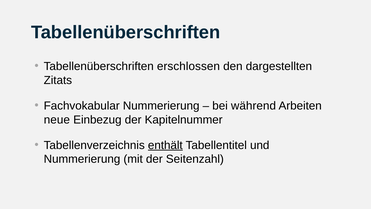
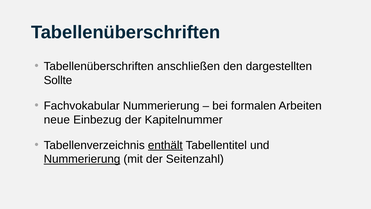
erschlossen: erschlossen -> anschließen (188, 66)
Zitats: Zitats -> Sollte (58, 80)
während: während -> formalen (254, 106)
Nummerierung underline: none -> present (82, 159)
